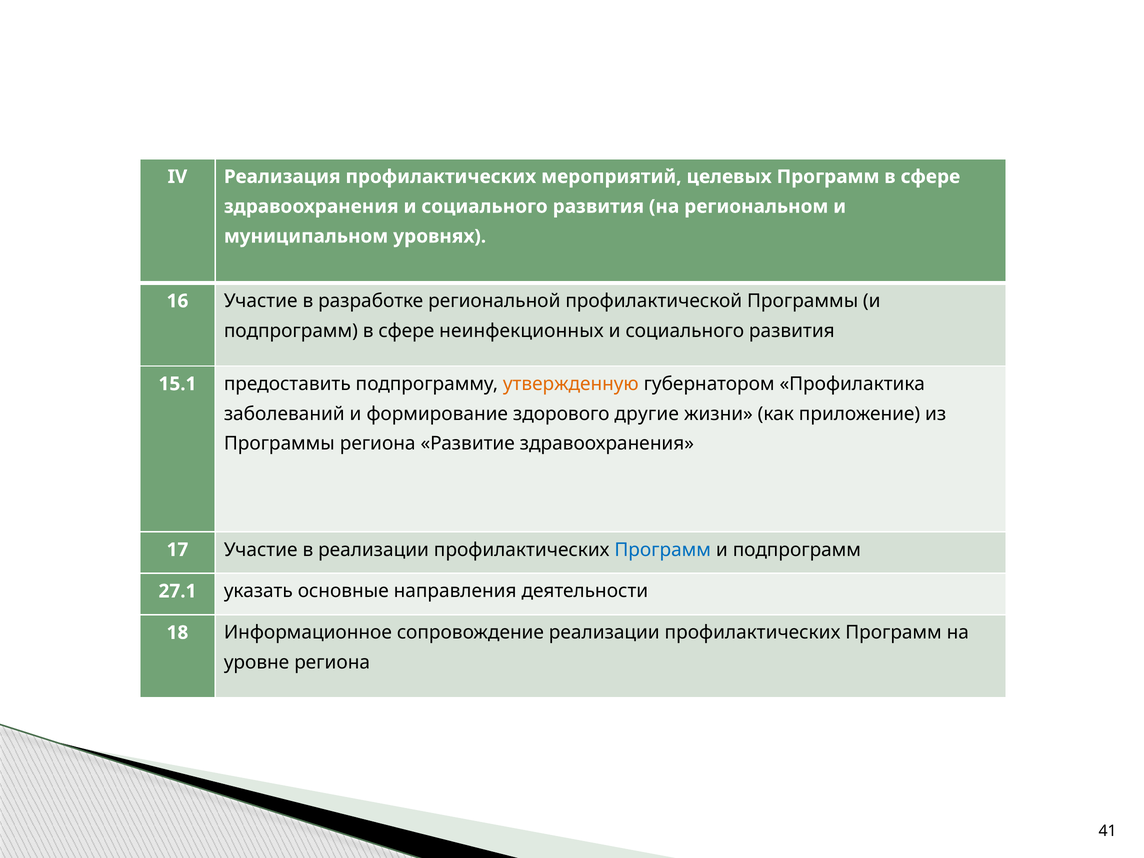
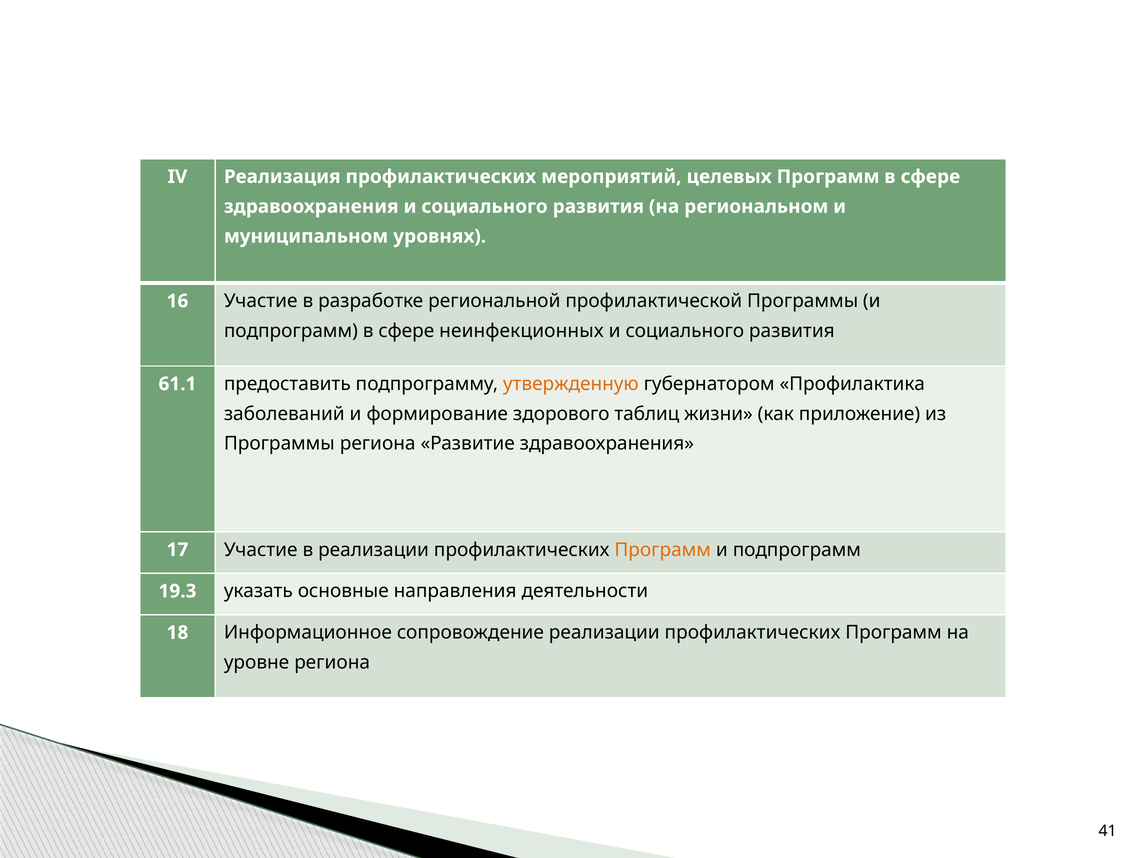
15.1: 15.1 -> 61.1 (177, 384)
другие: другие -> таблиц (647, 414)
Программ colour: blue -> orange (663, 550)
27.1: 27.1 -> 19.3 (177, 591)
